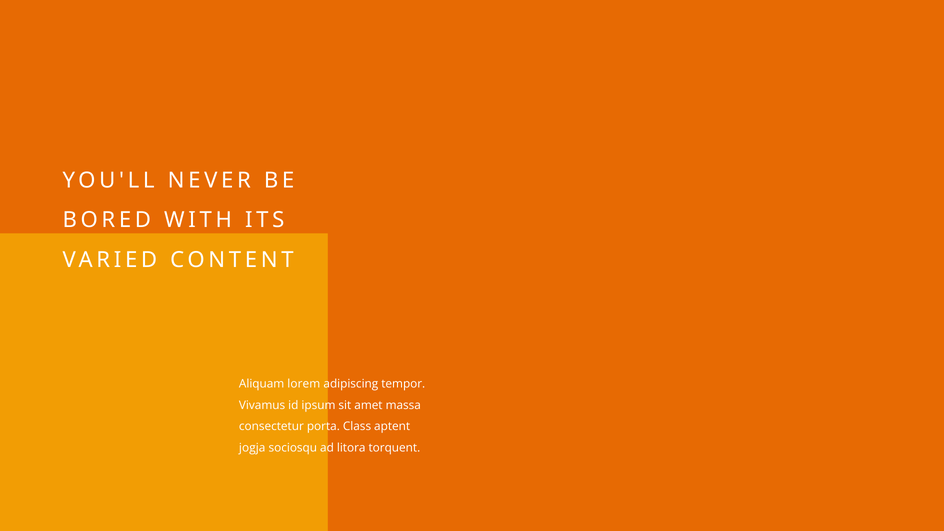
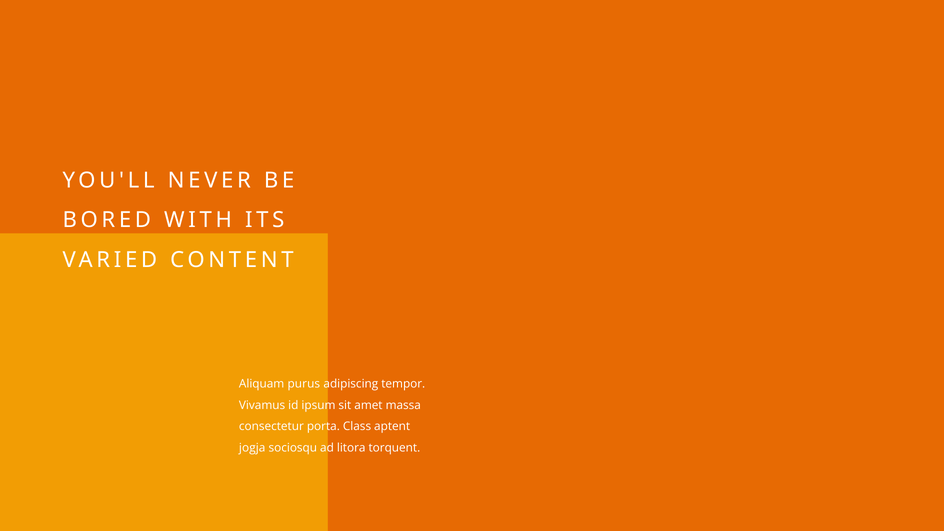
lorem: lorem -> purus (304, 384)
